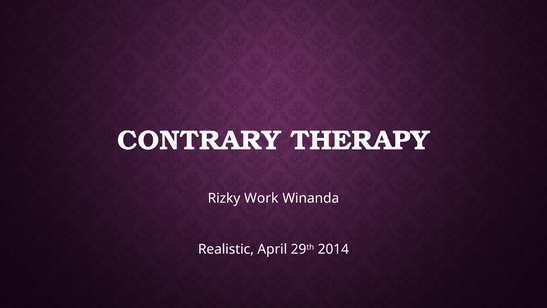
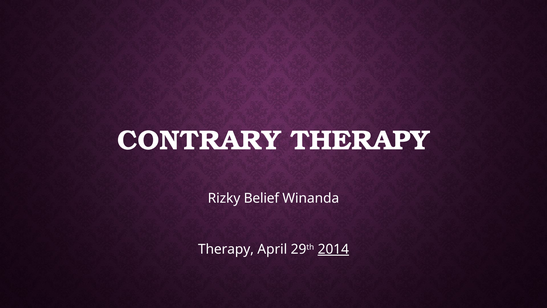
Work: Work -> Belief (261, 198)
Realistic: Realistic -> Therapy (226, 249)
2014 underline: none -> present (333, 249)
